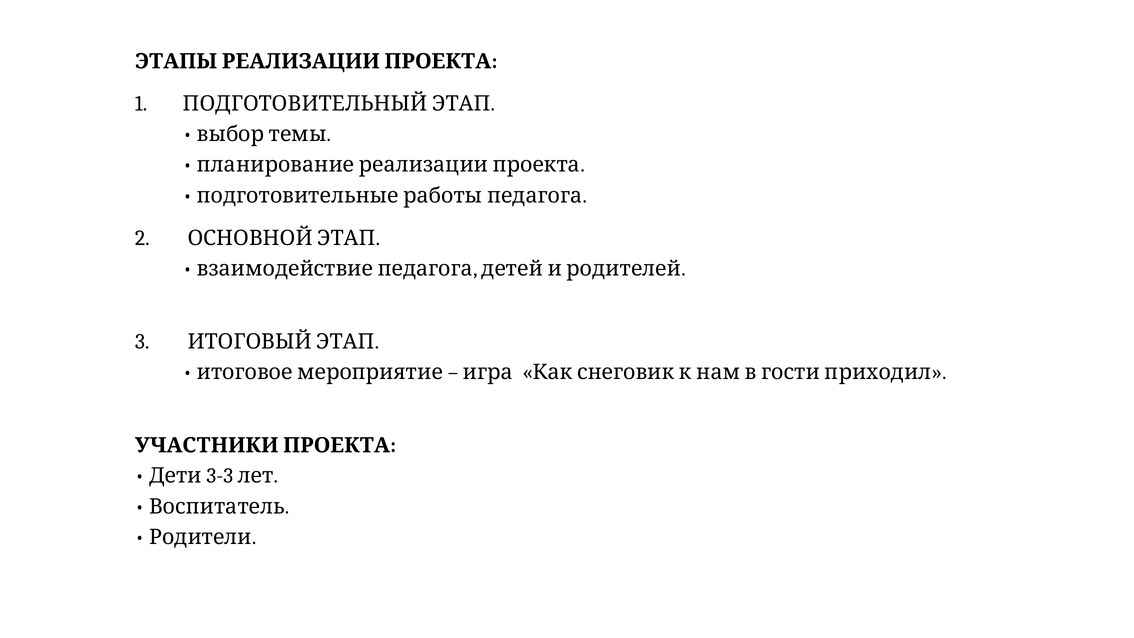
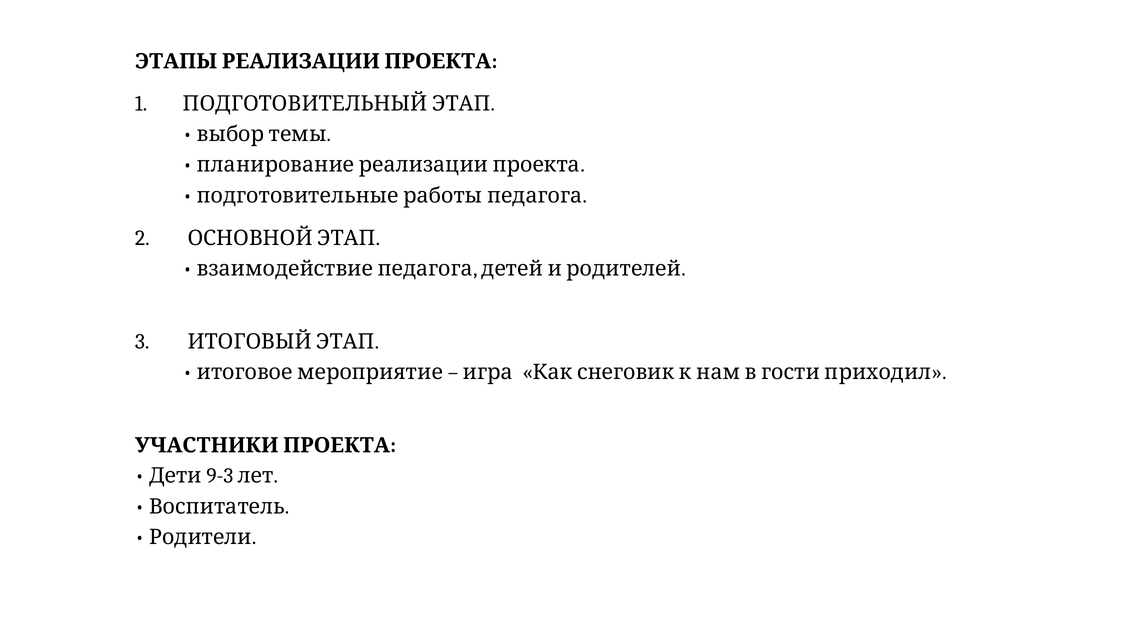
3-3: 3-3 -> 9-3 (220, 476)
